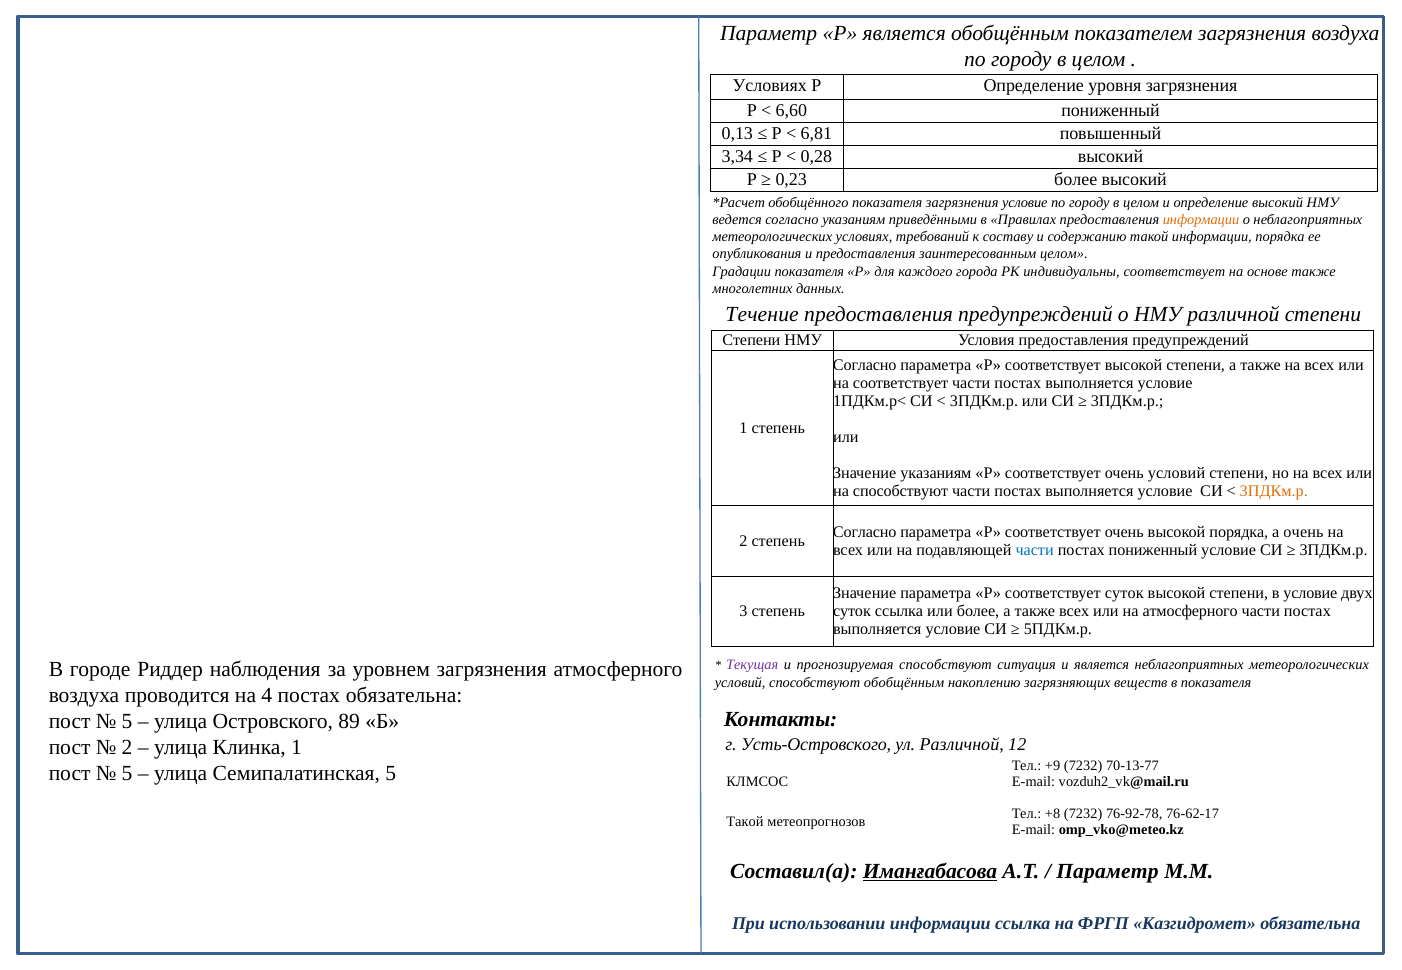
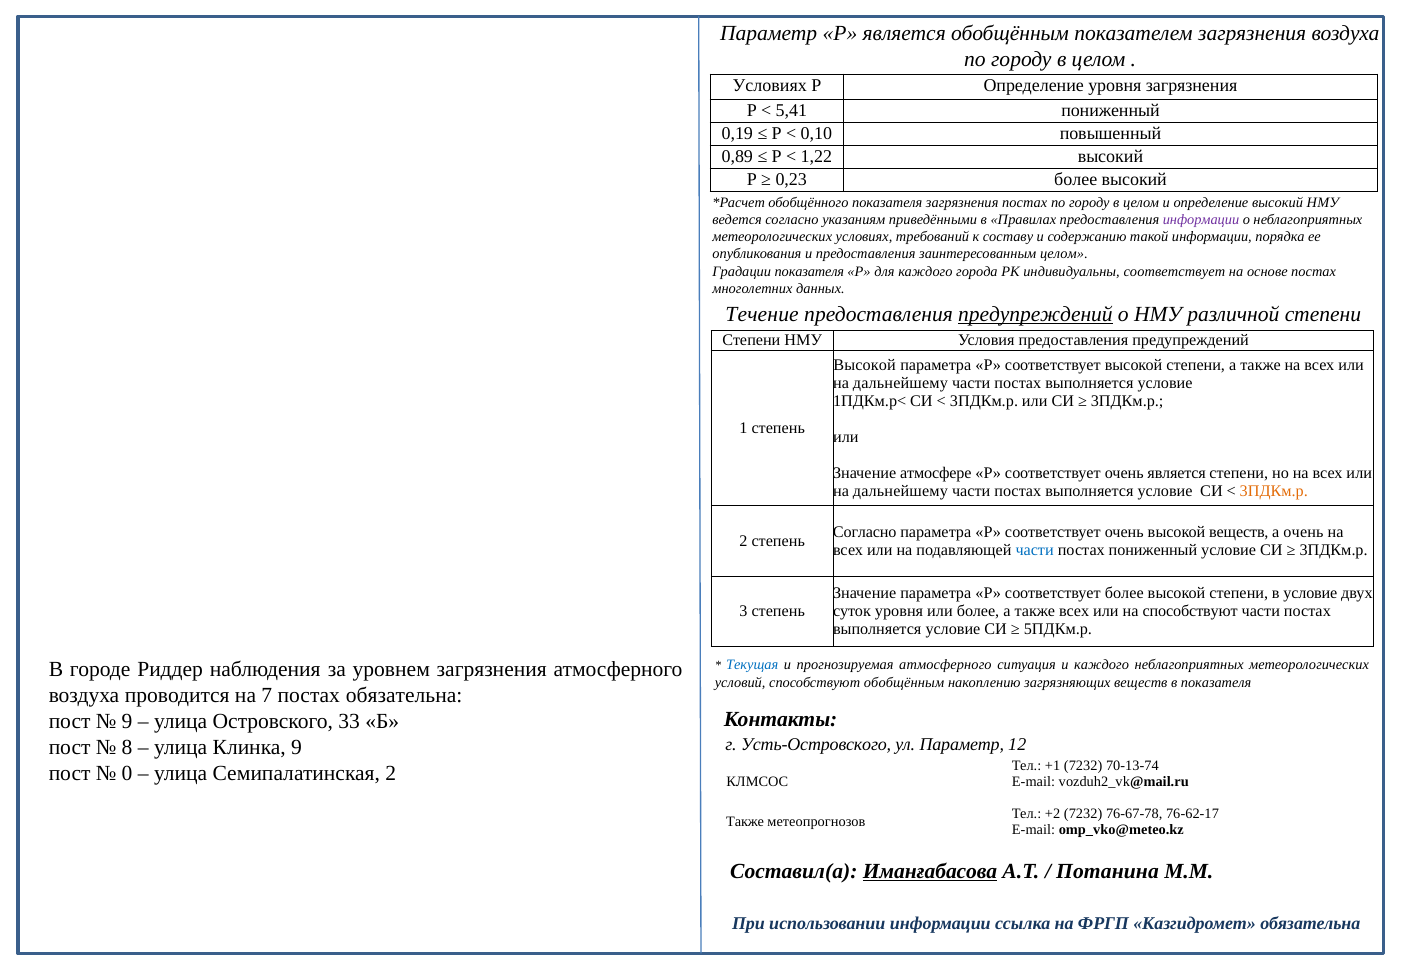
6,60: 6,60 -> 5,41 (791, 110)
0,13: 0,13 -> 0,19 (737, 134)
6,81: 6,81 -> 0,10 (816, 134)
3,34: 3,34 -> 0,89 (737, 157)
0,28: 0,28 -> 1,22 (816, 157)
загрязнения условие: условие -> постах (1025, 203)
информации colour: orange -> purple (1201, 220)
основе также: также -> постах (1314, 272)
предупреждений underline: none -> present (1035, 314)
Согласно: Согласно -> Высокой (865, 366)
соответствует: соответствует -> дальнейшему (900, 384)
Значение указаниям: указаниям -> атмосфере (936, 473)
очень условий: условий -> является (1177, 473)
способствуют: способствуют -> дальнейшему (900, 491)
высокой порядка: порядка -> веществ (1239, 532)
соответствует суток: суток -> более (1124, 594)
суток ссылка: ссылка -> уровня (899, 612)
на атмосферного: атмосферного -> способствуют (1190, 612)
Текущая colour: purple -> blue (752, 666)
прогнозируемая способствуют: способствуют -> атмосферного (945, 666)
и является: является -> каждого (1102, 666)
4: 4 -> 7 (267, 696)
5: 5 -> 9 (127, 722)
89: 89 -> 33 (349, 722)
ул Различной: Различной -> Параметр (962, 745)
2: 2 -> 8 (127, 748)
Клинка 1: 1 -> 9 (297, 748)
+9: +9 -> +1 (1053, 766)
70-13-77: 70-13-77 -> 70-13-74 (1132, 766)
5: 5 -> 0 (127, 774)
Семипалатинская 5: 5 -> 2 (391, 774)
+8: +8 -> +2 (1053, 814)
76-92-78: 76-92-78 -> 76-67-78 (1134, 814)
Такой: Такой -> Также (745, 822)
Параметр: Параметр -> Потанина (1108, 872)
